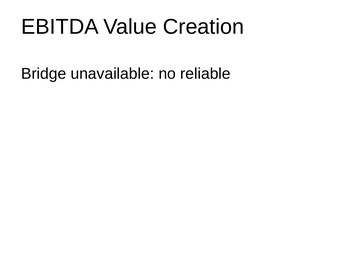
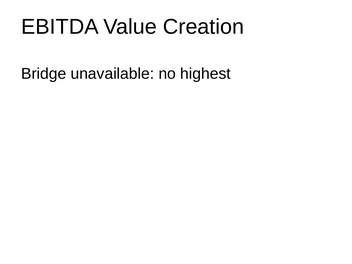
reliable: reliable -> highest (205, 74)
